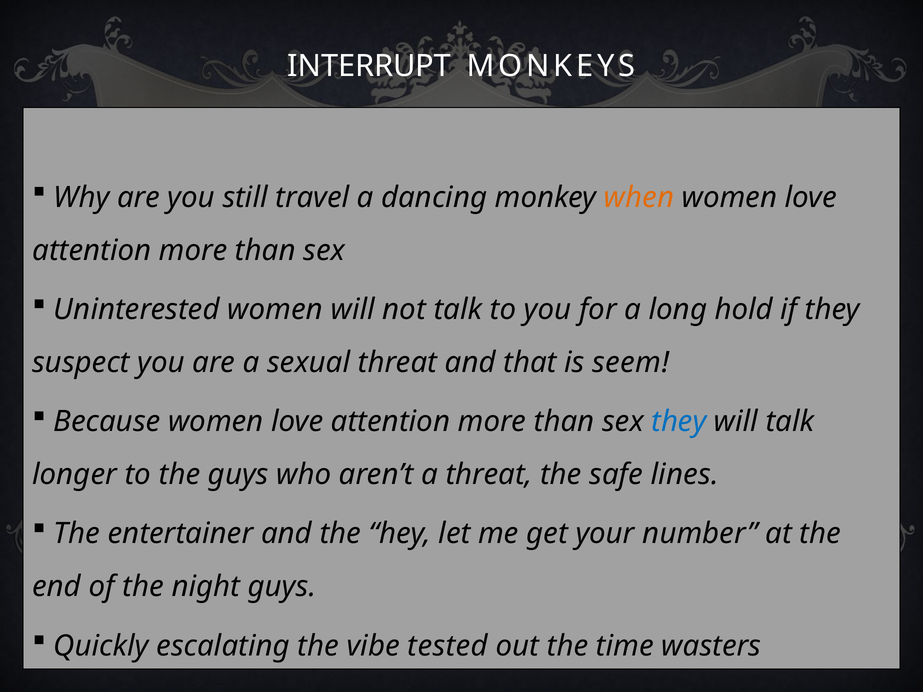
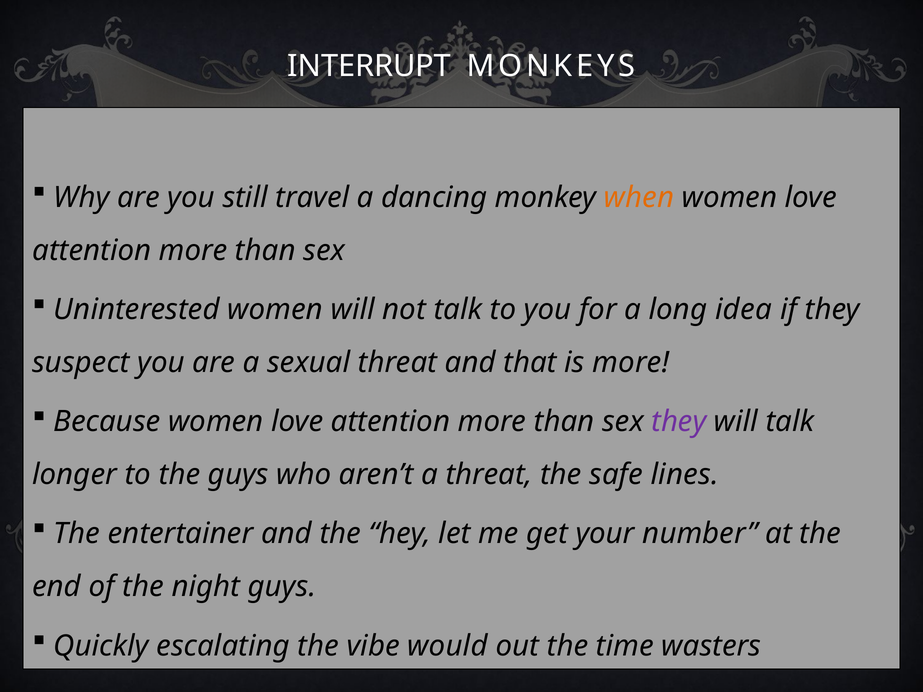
hold: hold -> idea (744, 310)
is seem: seem -> more (631, 363)
they colour: blue -> purple (679, 422)
tested: tested -> would (448, 646)
